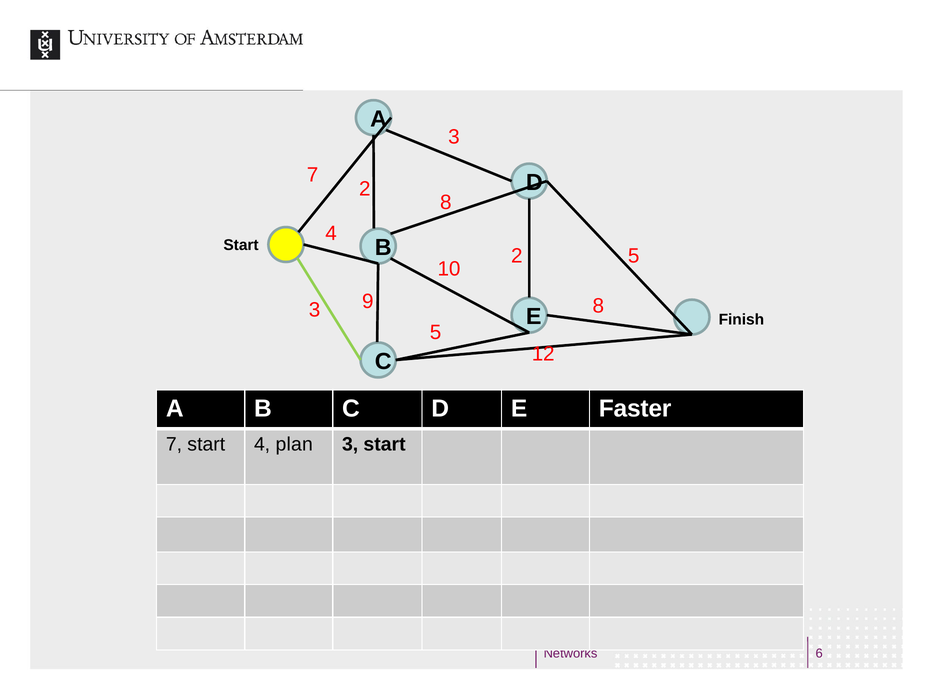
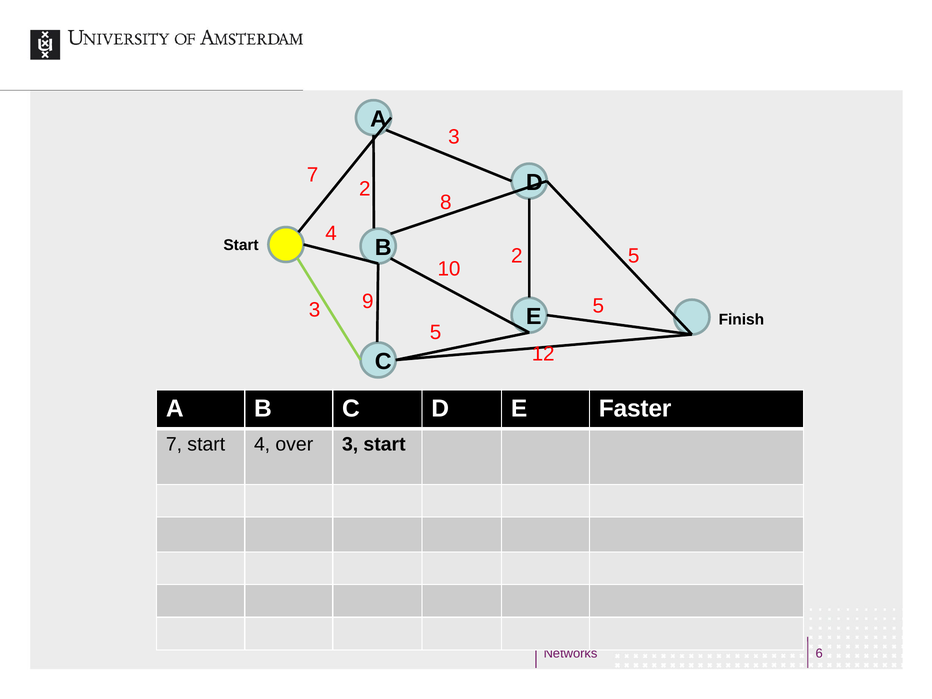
9 8: 8 -> 5 (598, 306)
plan: plan -> over (294, 444)
